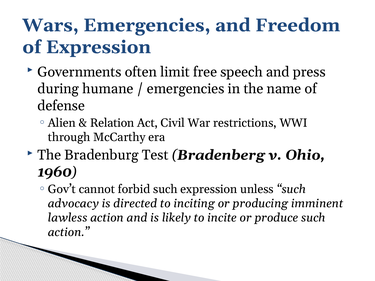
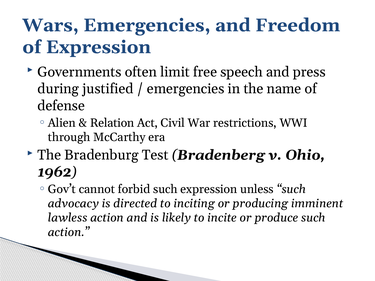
humane: humane -> justified (108, 89)
1960: 1960 -> 1962 (55, 172)
